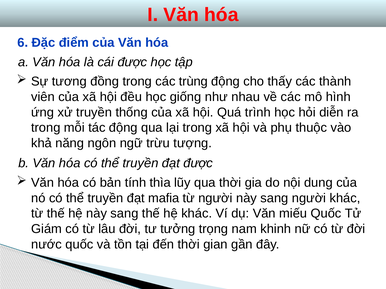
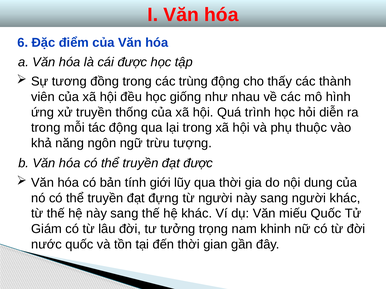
thìa: thìa -> giới (160, 183)
mafia: mafia -> đựng (164, 198)
